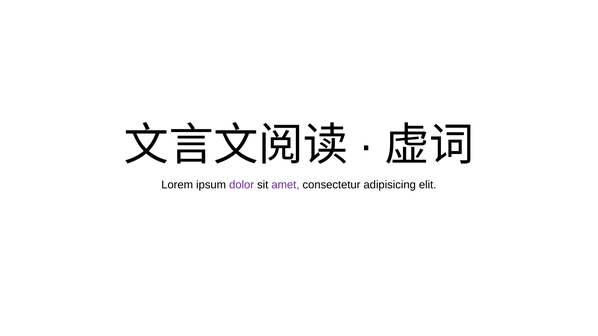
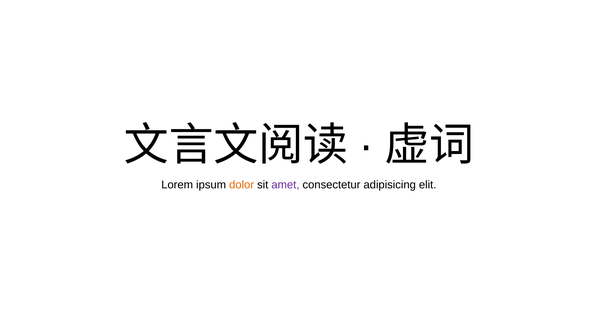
dolor colour: purple -> orange (242, 185)
